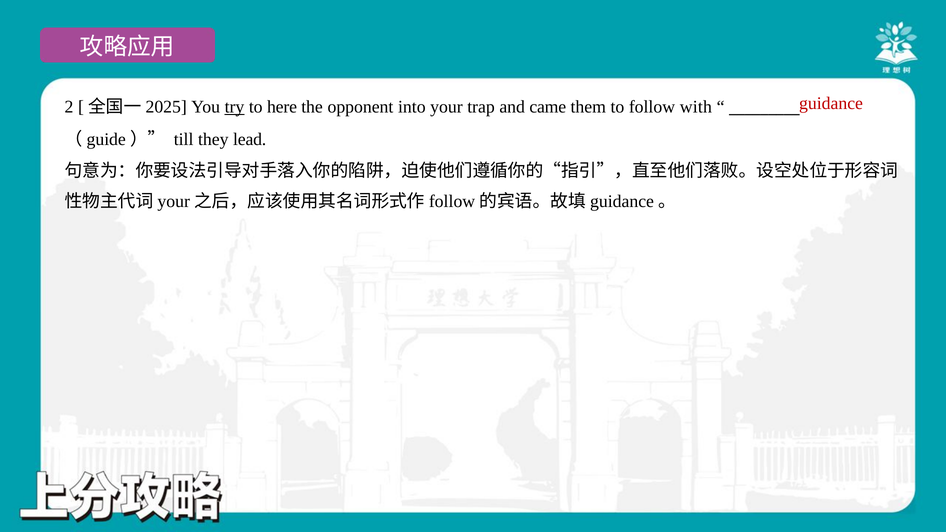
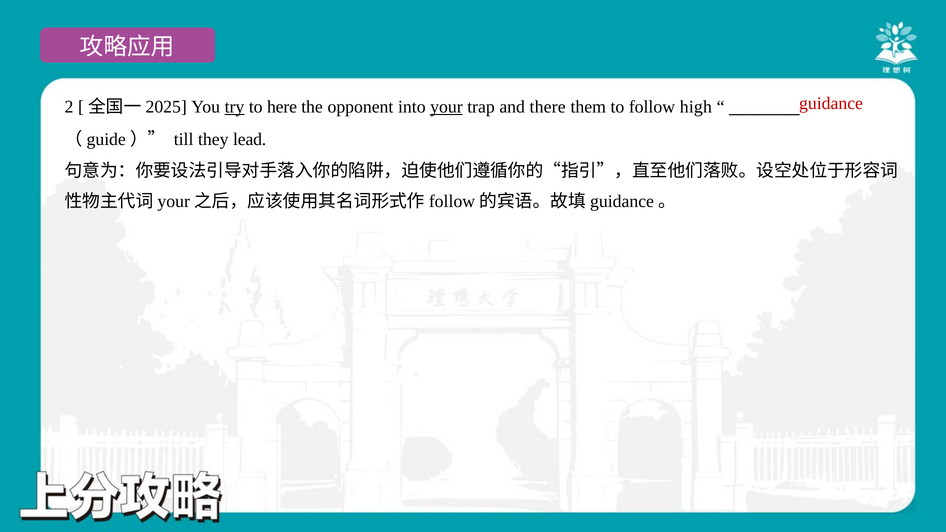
your underline: none -> present (446, 107)
came: came -> there (548, 107)
with: with -> high (696, 107)
